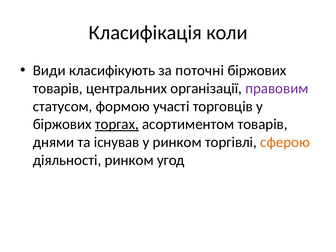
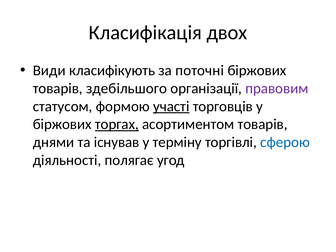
коли: коли -> двох (227, 33)
центральних: центральних -> здебільшого (127, 88)
участі underline: none -> present (171, 106)
у ринком: ринком -> терміну (177, 142)
сферою colour: orange -> blue (285, 142)
діяльності ринком: ринком -> полягає (129, 160)
